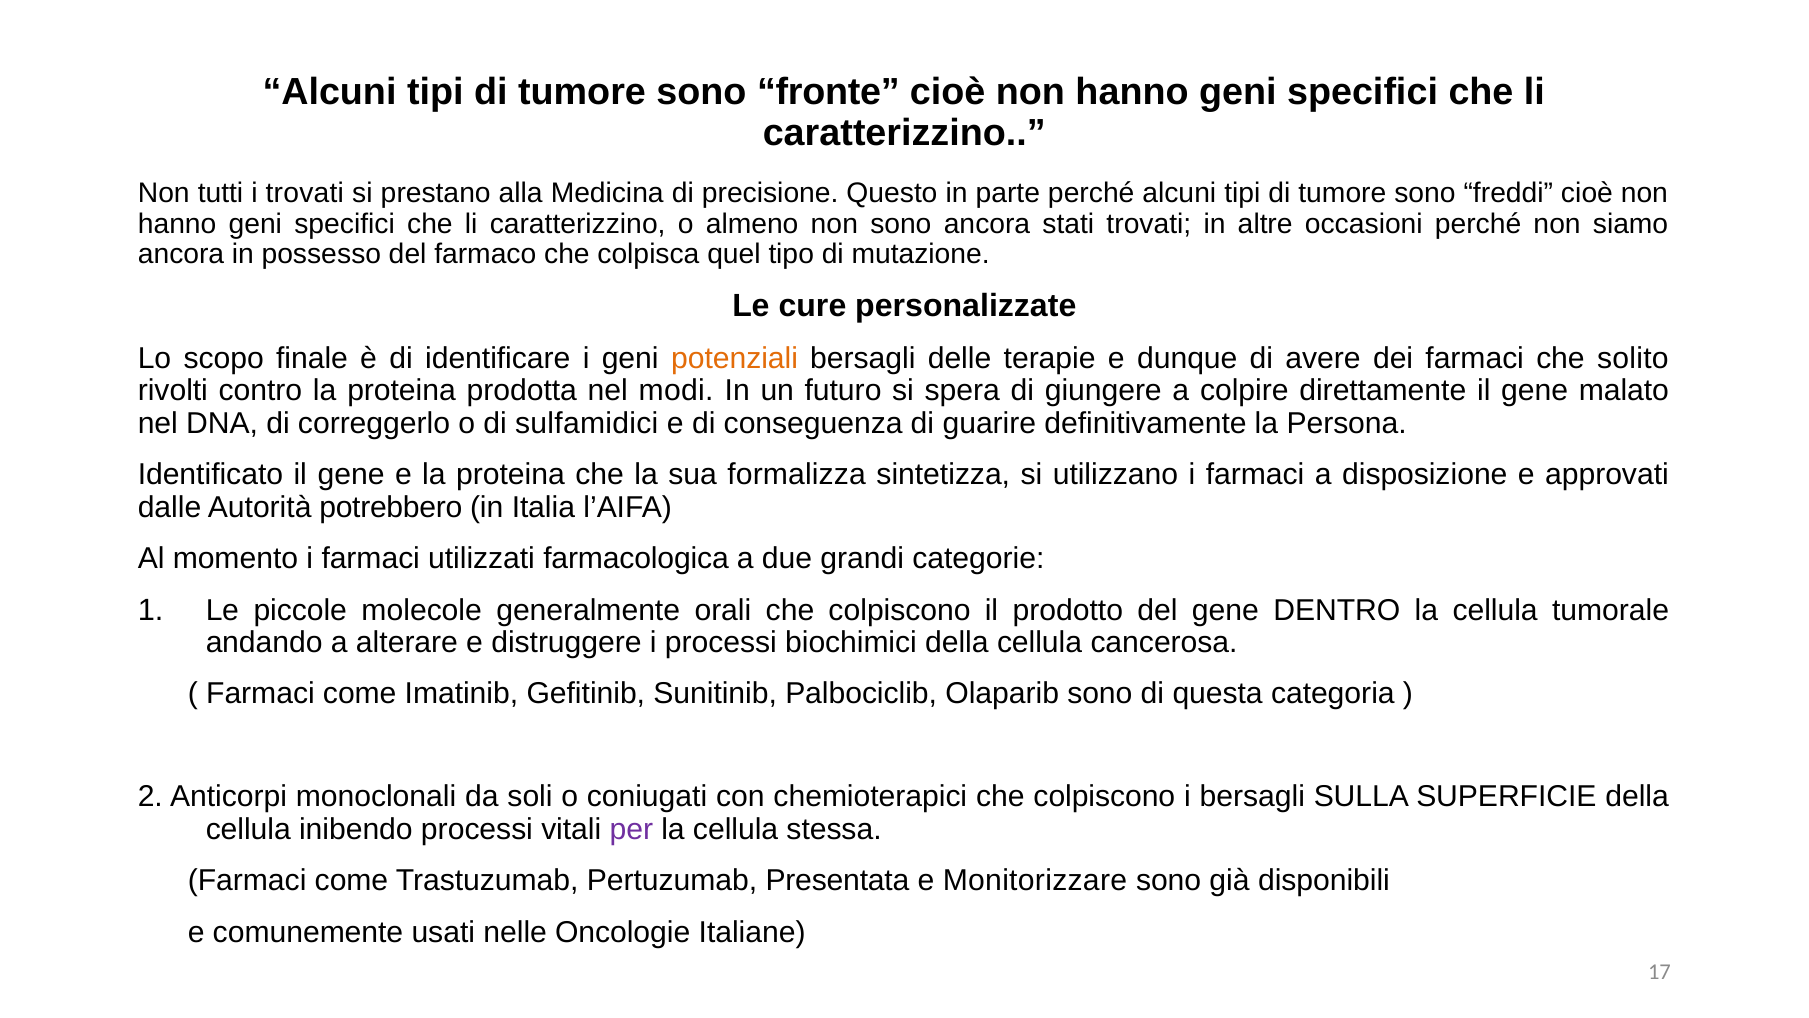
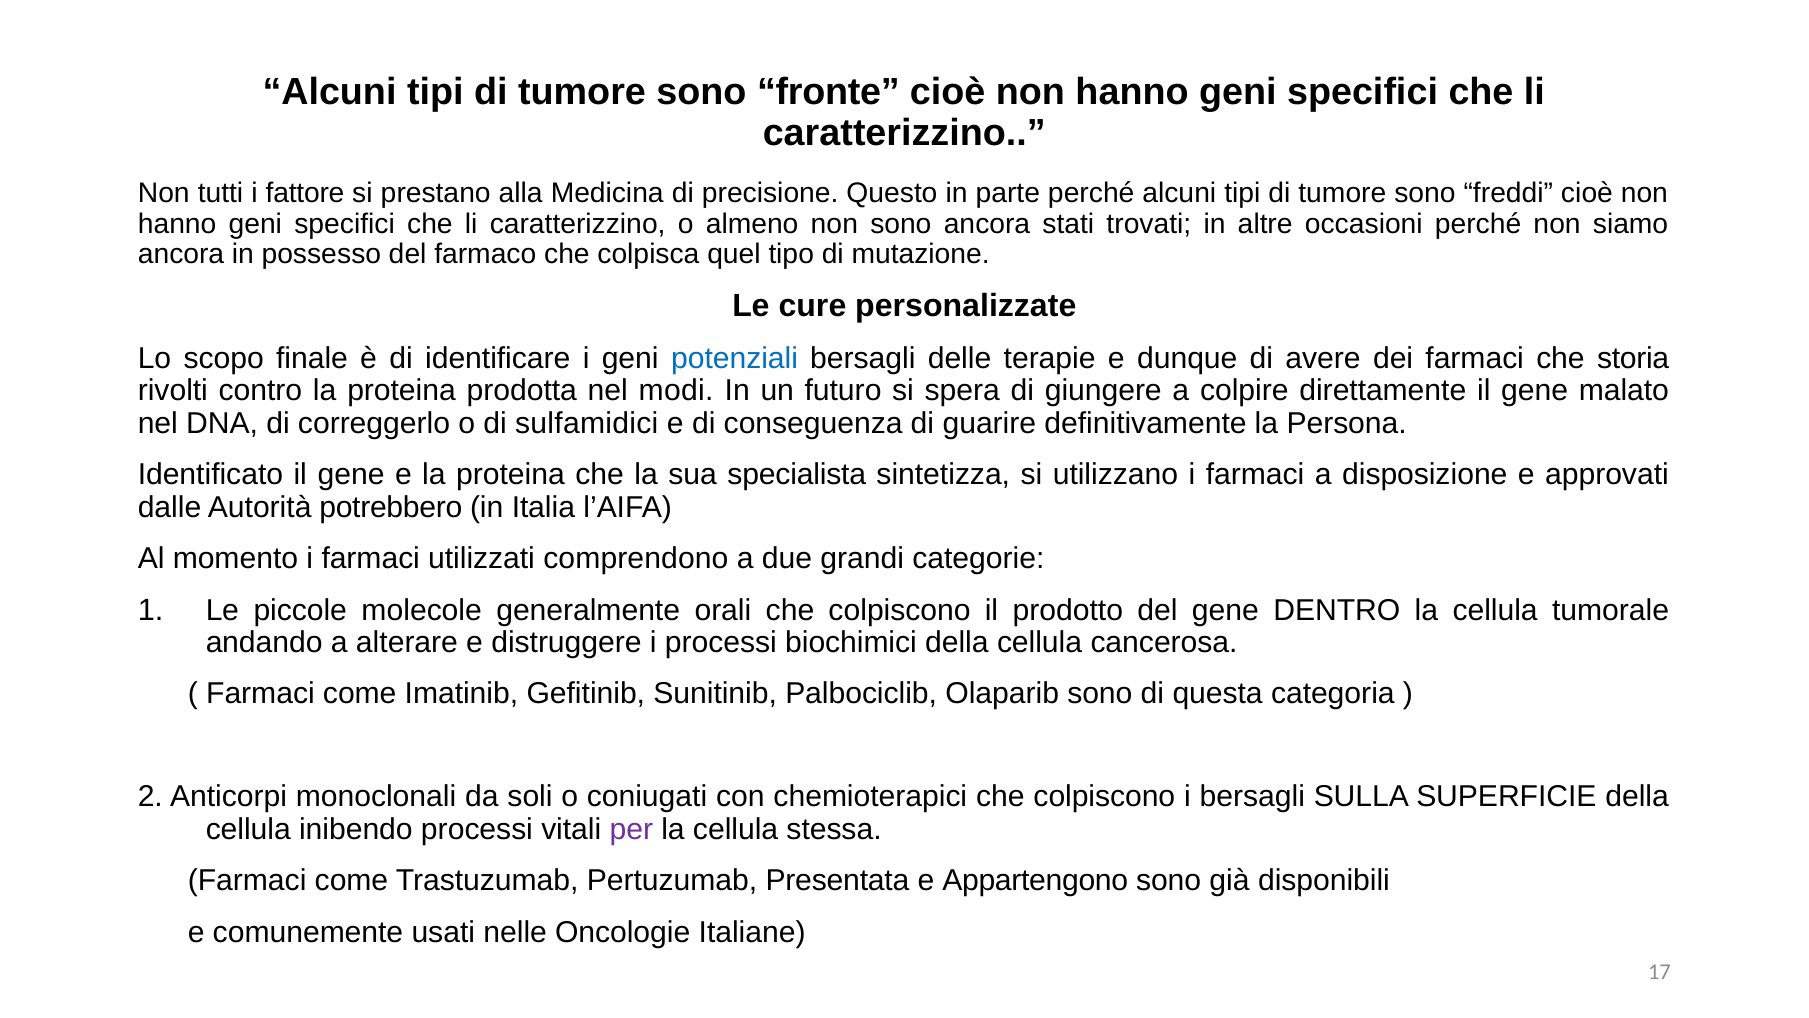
i trovati: trovati -> fattore (305, 193)
potenziali colour: orange -> blue (735, 358)
solito: solito -> storia (1633, 358)
formalizza: formalizza -> specialista (797, 475)
farmacologica: farmacologica -> comprendono (636, 558)
Monitorizzare: Monitorizzare -> Appartengono (1035, 880)
